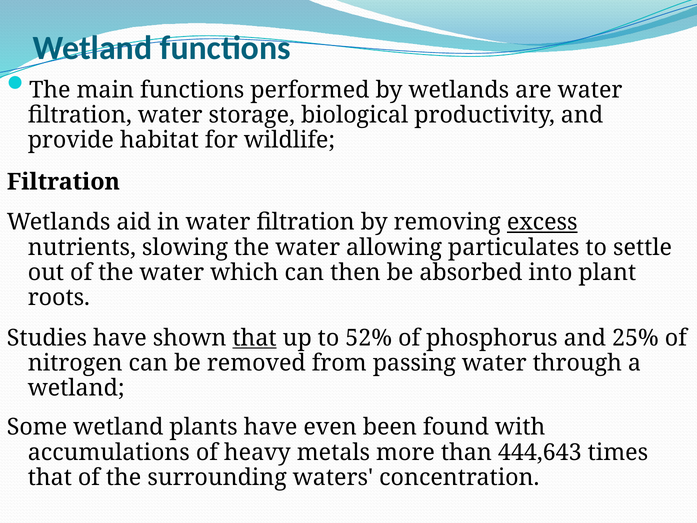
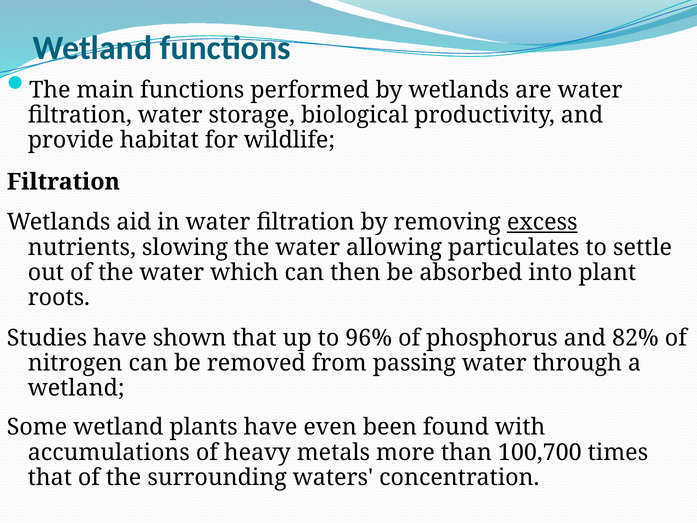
that underline: present -> none (255, 338)
52%: 52% -> 96% (369, 338)
25%: 25% -> 82% (635, 338)
444,643: 444,643 -> 100,700 (540, 452)
